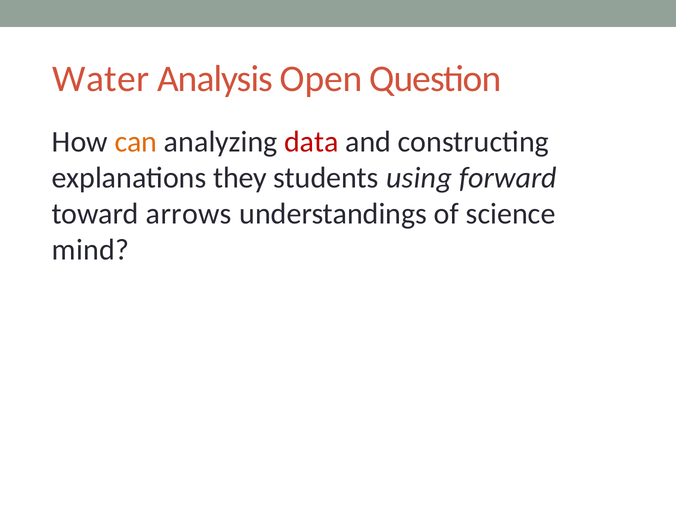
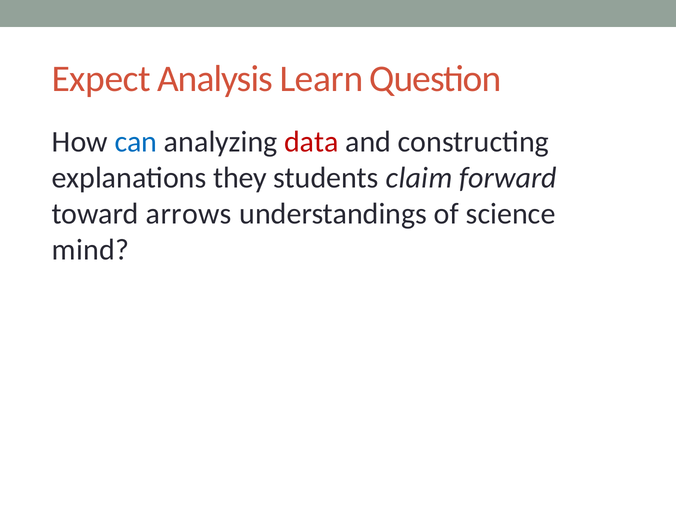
Water: Water -> Expect (101, 79)
Open: Open -> Learn (321, 79)
can colour: orange -> blue (136, 142)
using: using -> claim (419, 178)
